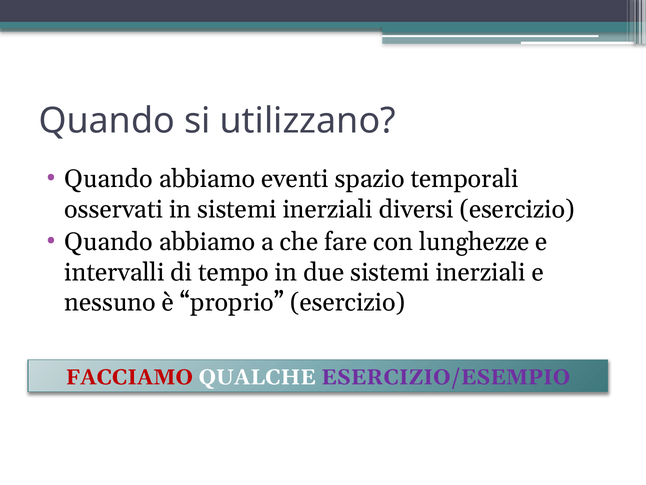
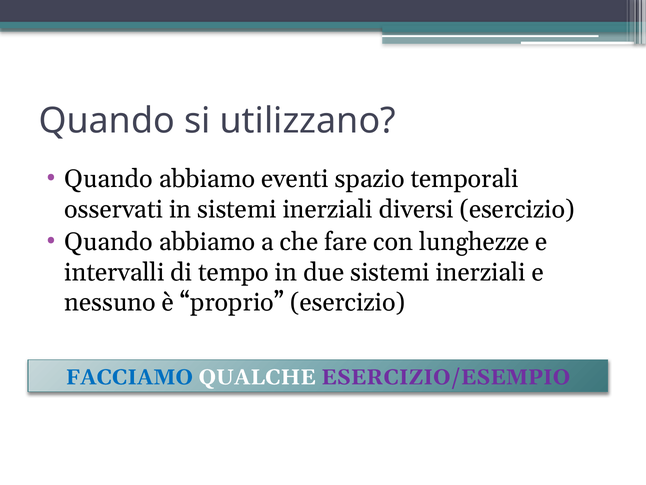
FACCIAMO colour: red -> blue (129, 377)
